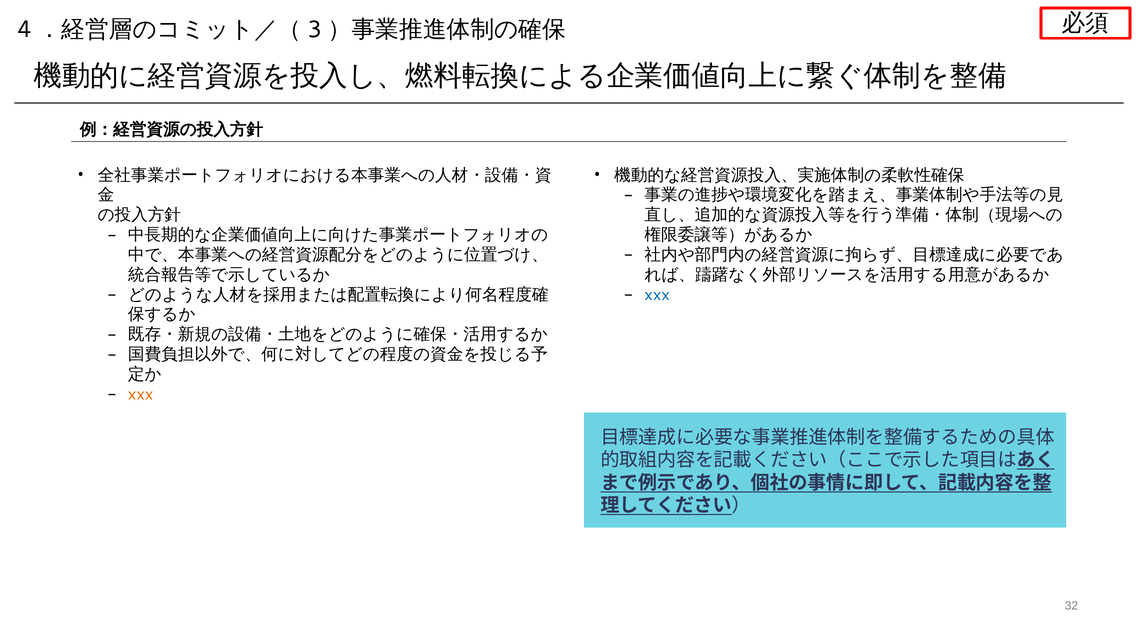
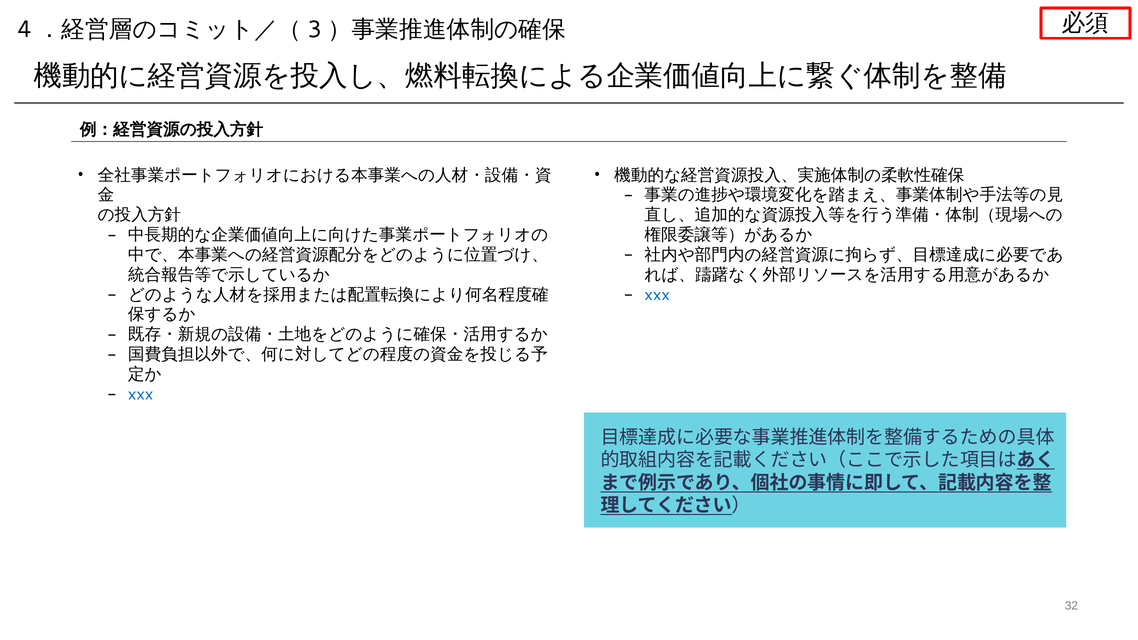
xxx colour: orange -> blue (141, 394)
